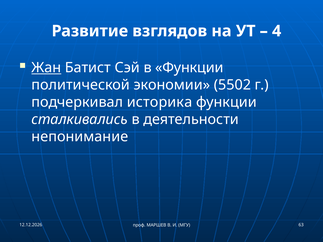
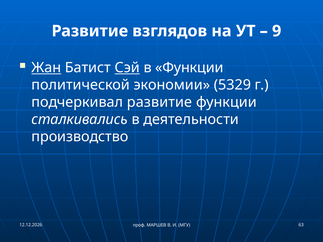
4: 4 -> 9 (277, 31)
Сэй underline: none -> present (127, 68)
5502: 5502 -> 5329 (232, 85)
подчеркивал историка: историка -> развитие (160, 102)
непонимание: непонимание -> производство (80, 137)
